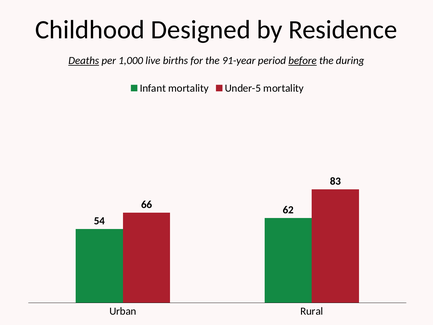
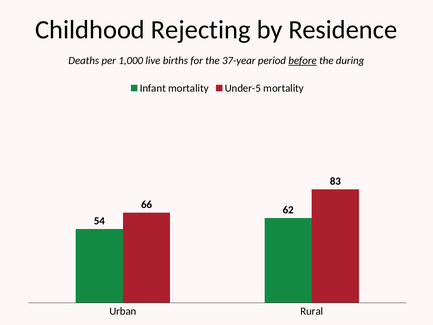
Designed: Designed -> Rejecting (201, 30)
Deaths underline: present -> none (84, 61)
91-year: 91-year -> 37-year (239, 61)
